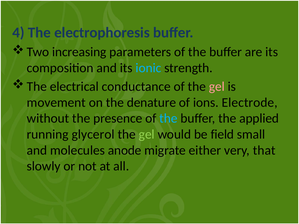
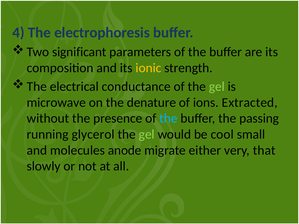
increasing: increasing -> significant (79, 52)
ionic colour: light blue -> yellow (148, 68)
gel colour: pink -> light green (217, 87)
movement: movement -> microwave (56, 103)
Electrode: Electrode -> Extracted (250, 103)
applied: applied -> passing (259, 118)
field: field -> cool (222, 134)
